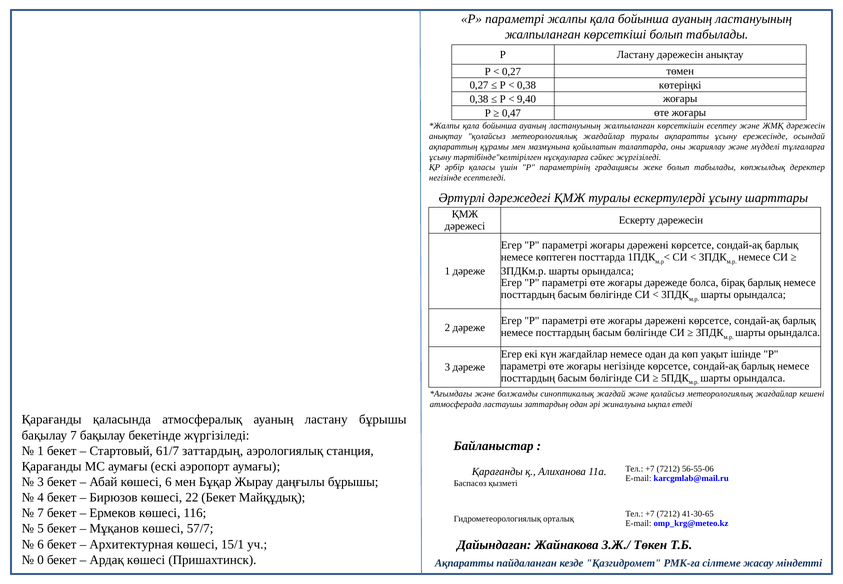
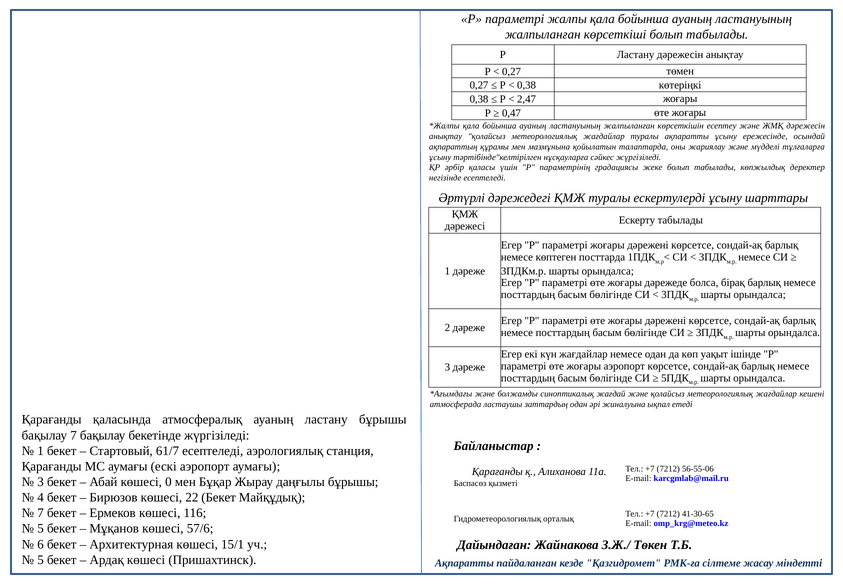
9,40: 9,40 -> 2,47 (527, 99)
Ескерту дәрежесін: дәрежесін -> табылады (680, 220)
жоғары негізінде: негізінде -> аэропорт (624, 366)
61/7 заттардың: заттардың -> есептеледі (213, 451)
көшесі 6: 6 -> 0 (168, 482)
57/7: 57/7 -> 57/6 (200, 528)
0: 0 -> 5 (41, 559)
